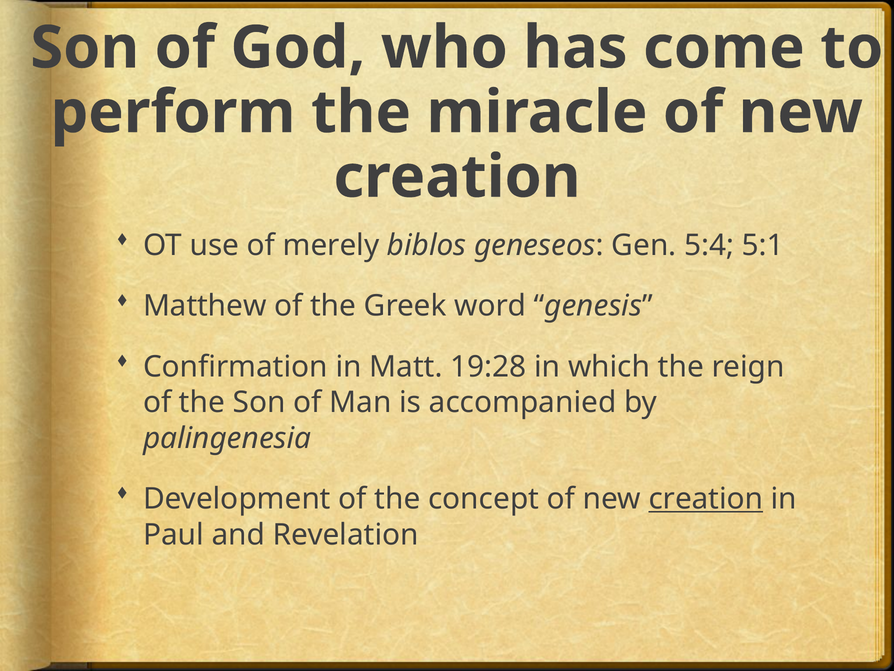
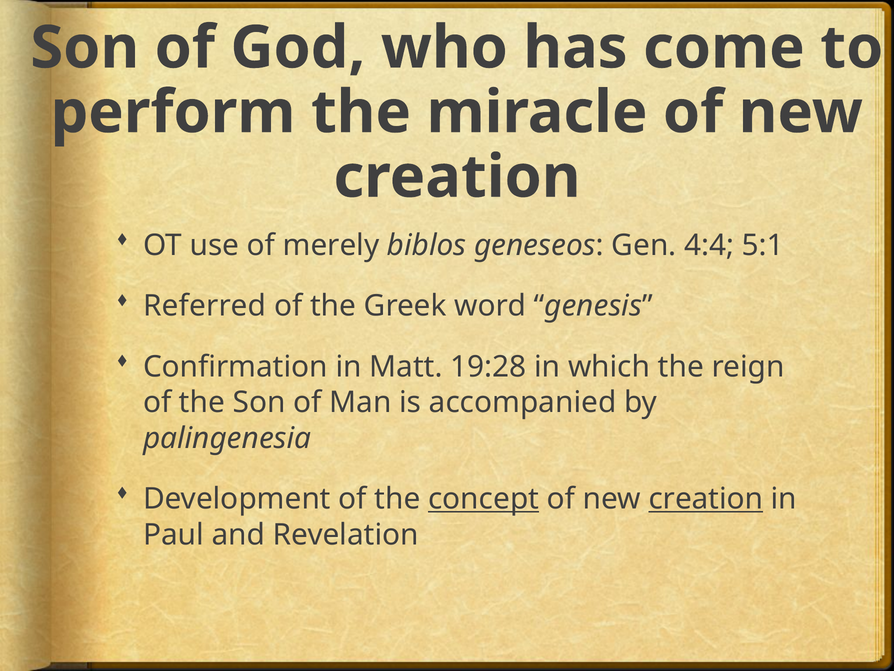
5:4: 5:4 -> 4:4 (709, 245)
Matthew: Matthew -> Referred (205, 306)
concept underline: none -> present (484, 499)
